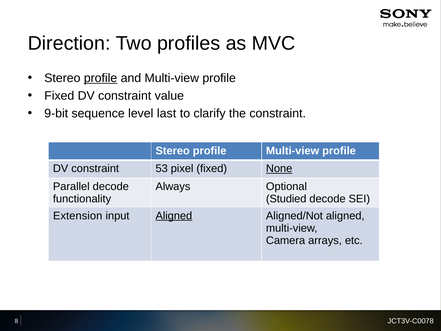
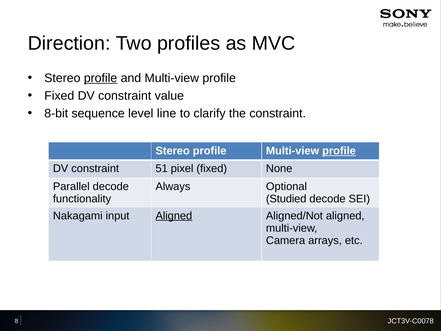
9-bit: 9-bit -> 8-bit (56, 113)
last: last -> line (167, 113)
profile underline: none -> present (339, 151)
53: 53 -> 51 (162, 169)
None underline: present -> none (279, 169)
Extension: Extension -> Nakagami (78, 216)
